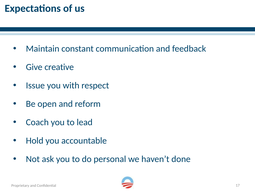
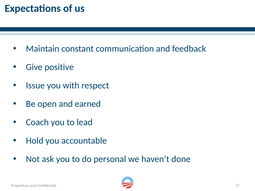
creative: creative -> positive (59, 67)
reform: reform -> earned (88, 104)
